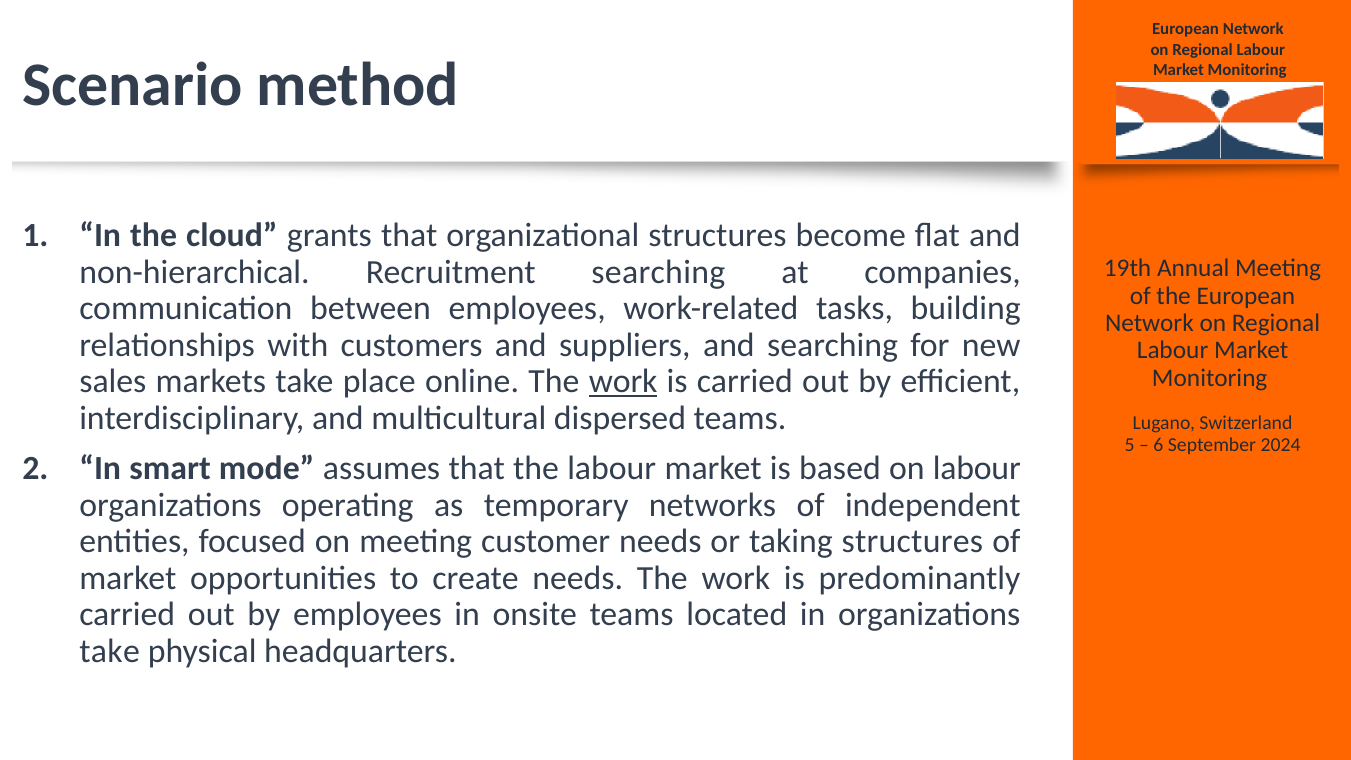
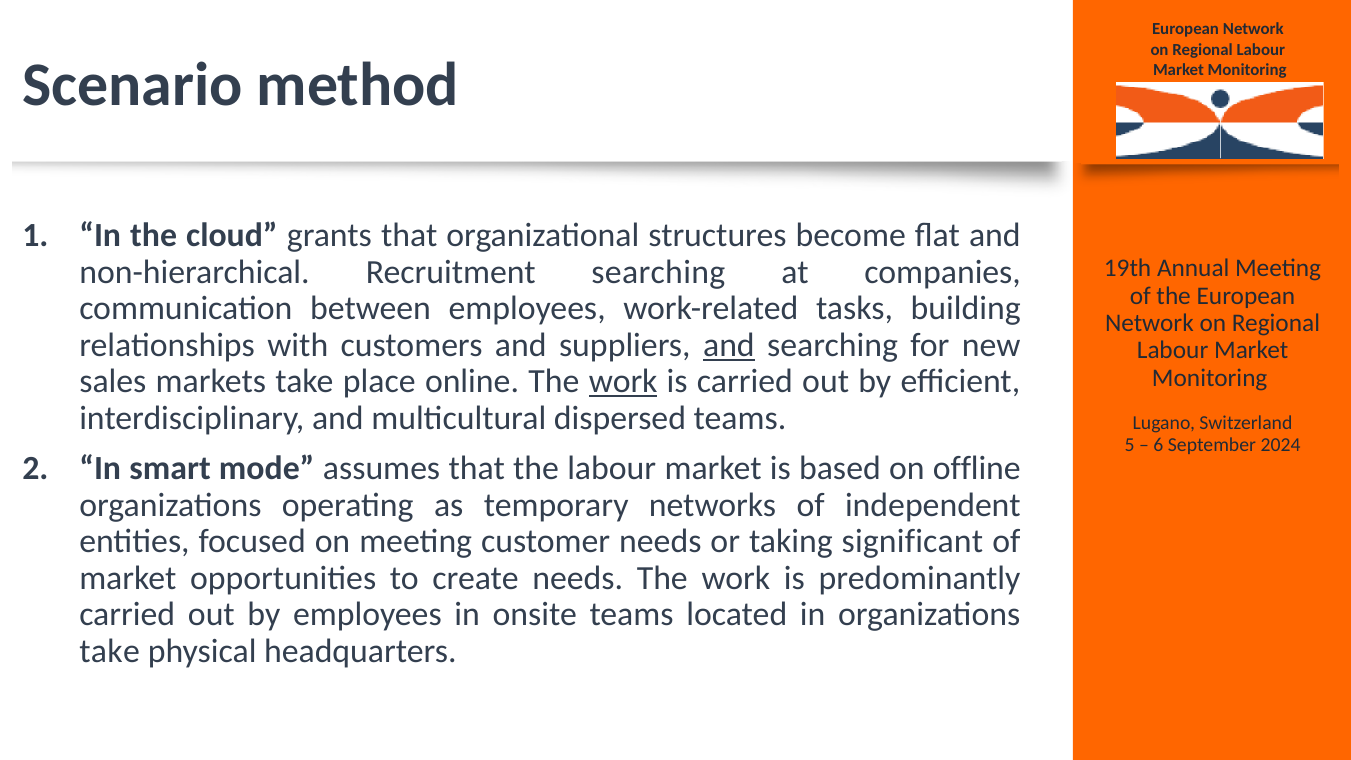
and underline: none -> present (729, 345)
on labour: labour -> offline (977, 469)
taking structures: structures -> significant (912, 542)
